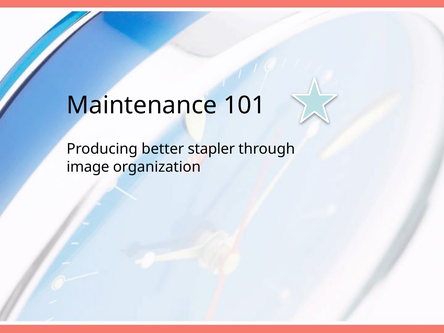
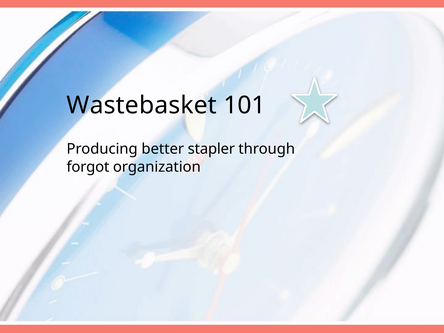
Maintenance: Maintenance -> Wastebasket (142, 105)
image: image -> forgot (88, 167)
